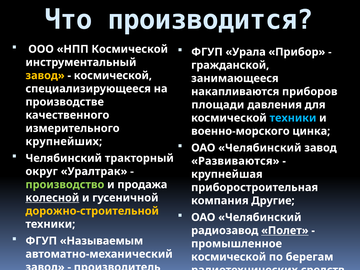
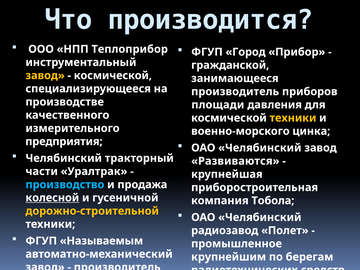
НПП Космической: Космической -> Теплоприбор (130, 49)
Урала: Урала -> Город (246, 52)
накапливаются: накапливаются -> производитель (235, 92)
техники colour: light blue -> yellow (293, 118)
крупнейших: крупнейших -> предприятия (64, 142)
округ: округ -> части (42, 171)
производство colour: light green -> light blue (65, 185)
Другие: Другие -> Тобола (273, 201)
Полет underline: present -> none (285, 231)
космической: космической -> крупнейшим (229, 257)
